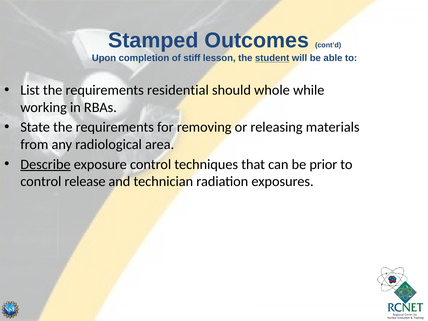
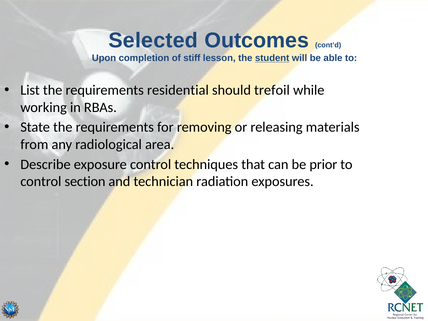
Stamped: Stamped -> Selected (153, 40)
whole: whole -> trefoil (272, 90)
Describe underline: present -> none (45, 164)
release: release -> section (85, 181)
